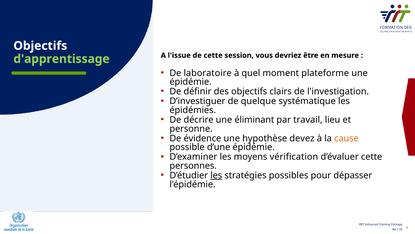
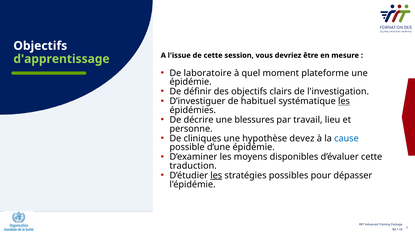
quelque: quelque -> habituel (258, 101)
les underline: none -> present (344, 101)
éliminant: éliminant -> blessures (254, 120)
évidence: évidence -> cliniques (202, 138)
cause colour: orange -> blue (346, 138)
vérification: vérification -> disponibles (294, 157)
personnes: personnes -> traduction (193, 165)
